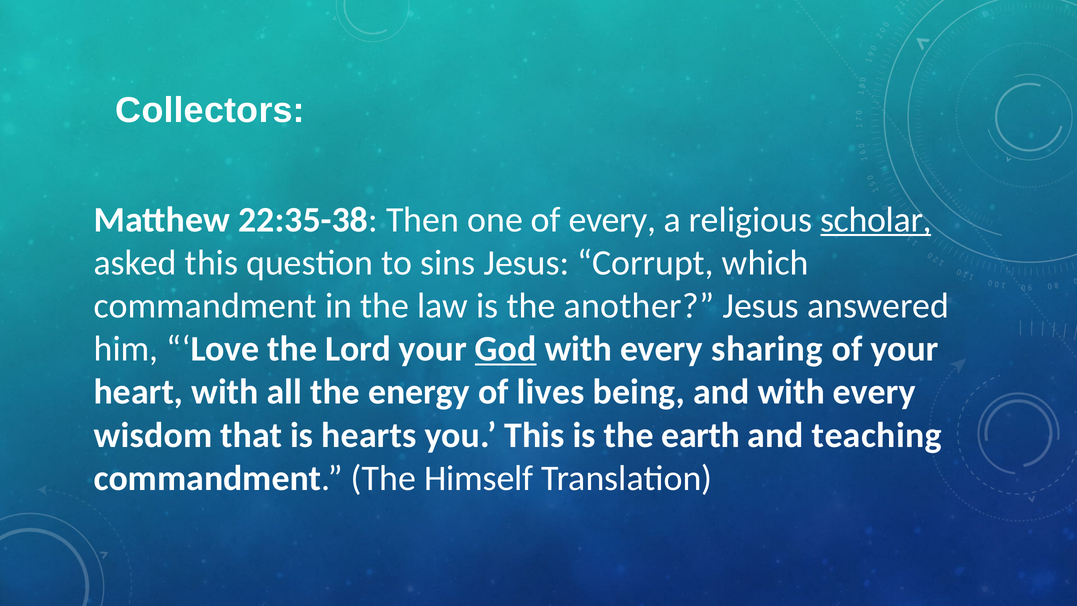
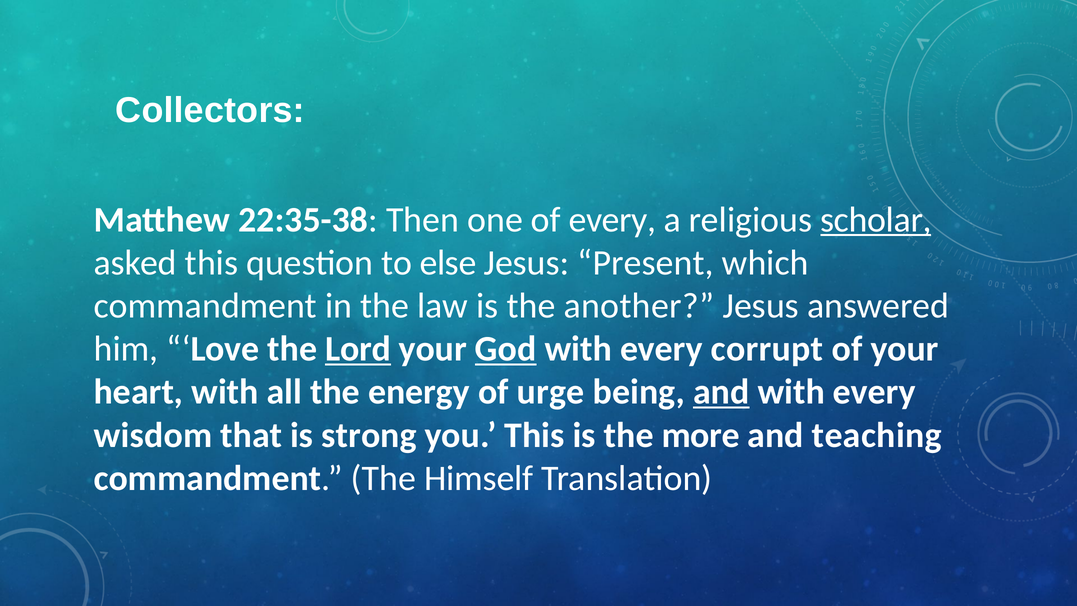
sins: sins -> else (448, 263)
Corrupt: Corrupt -> Present (646, 263)
Lord underline: none -> present (358, 349)
sharing: sharing -> corrupt (767, 349)
lives: lives -> urge (551, 392)
and underline: none -> present (721, 392)
hearts: hearts -> strong (369, 435)
earth: earth -> more (701, 435)
